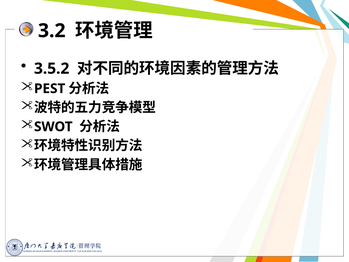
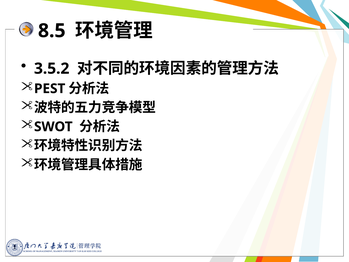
3.2: 3.2 -> 8.5 (52, 31)
